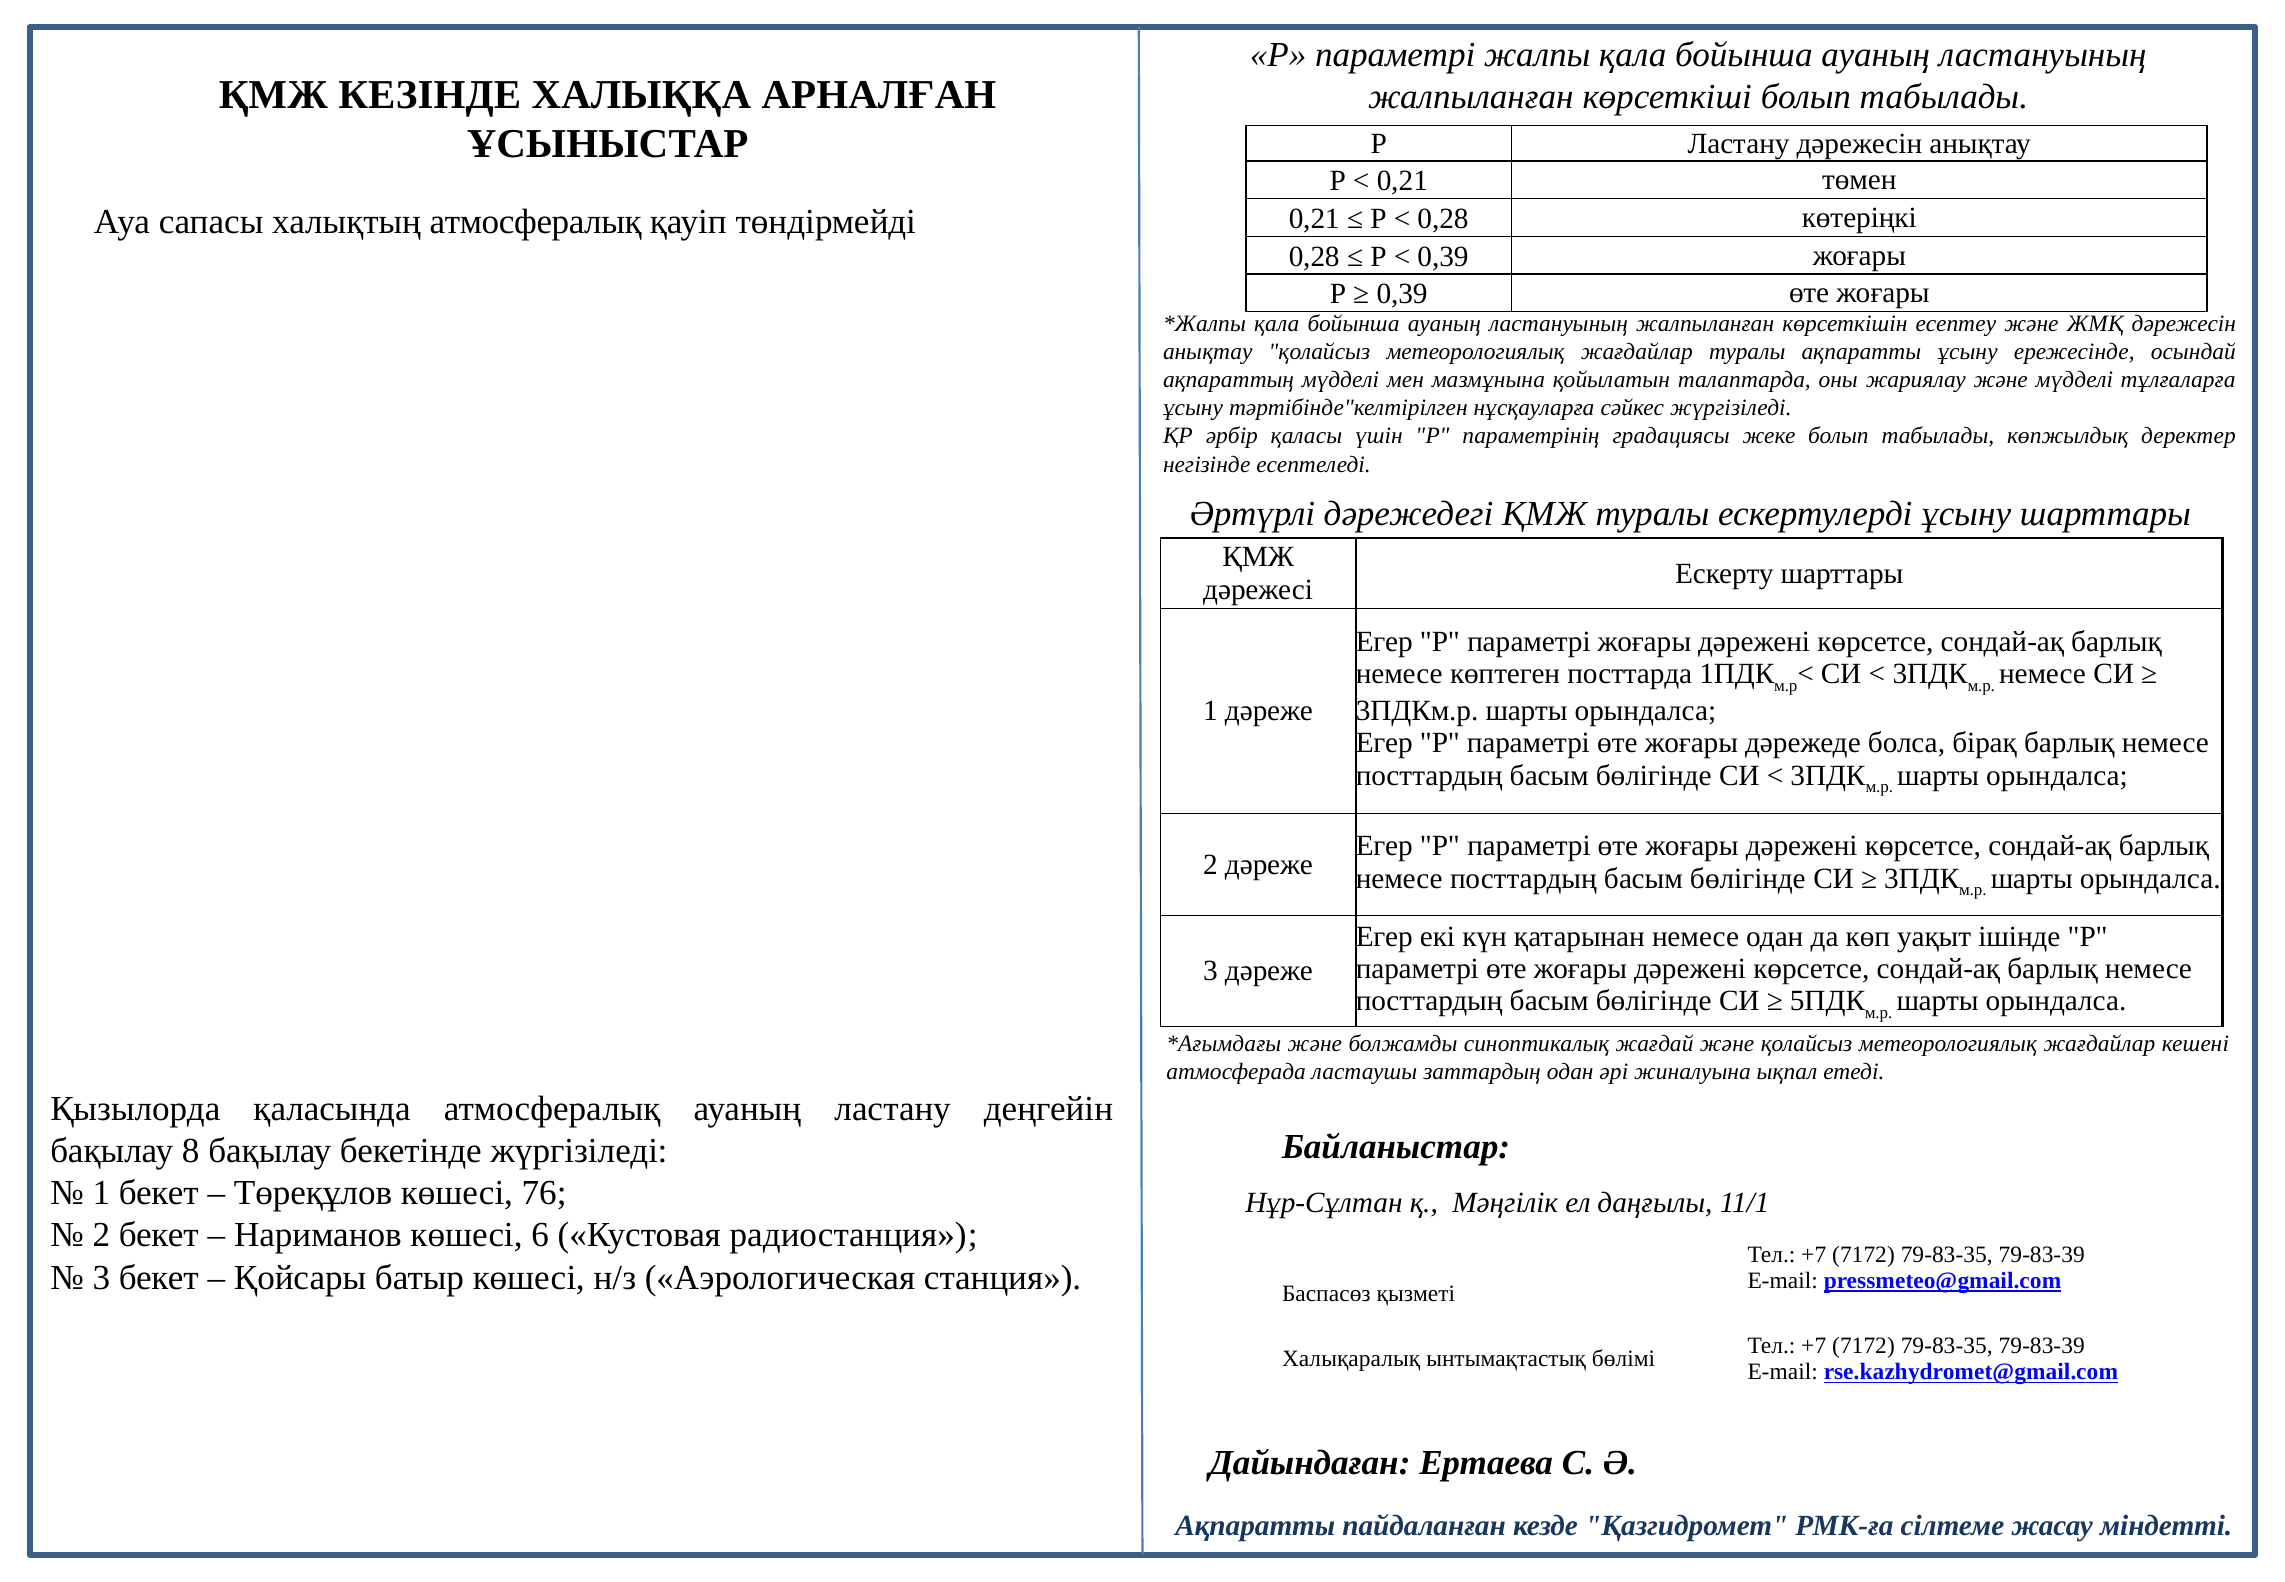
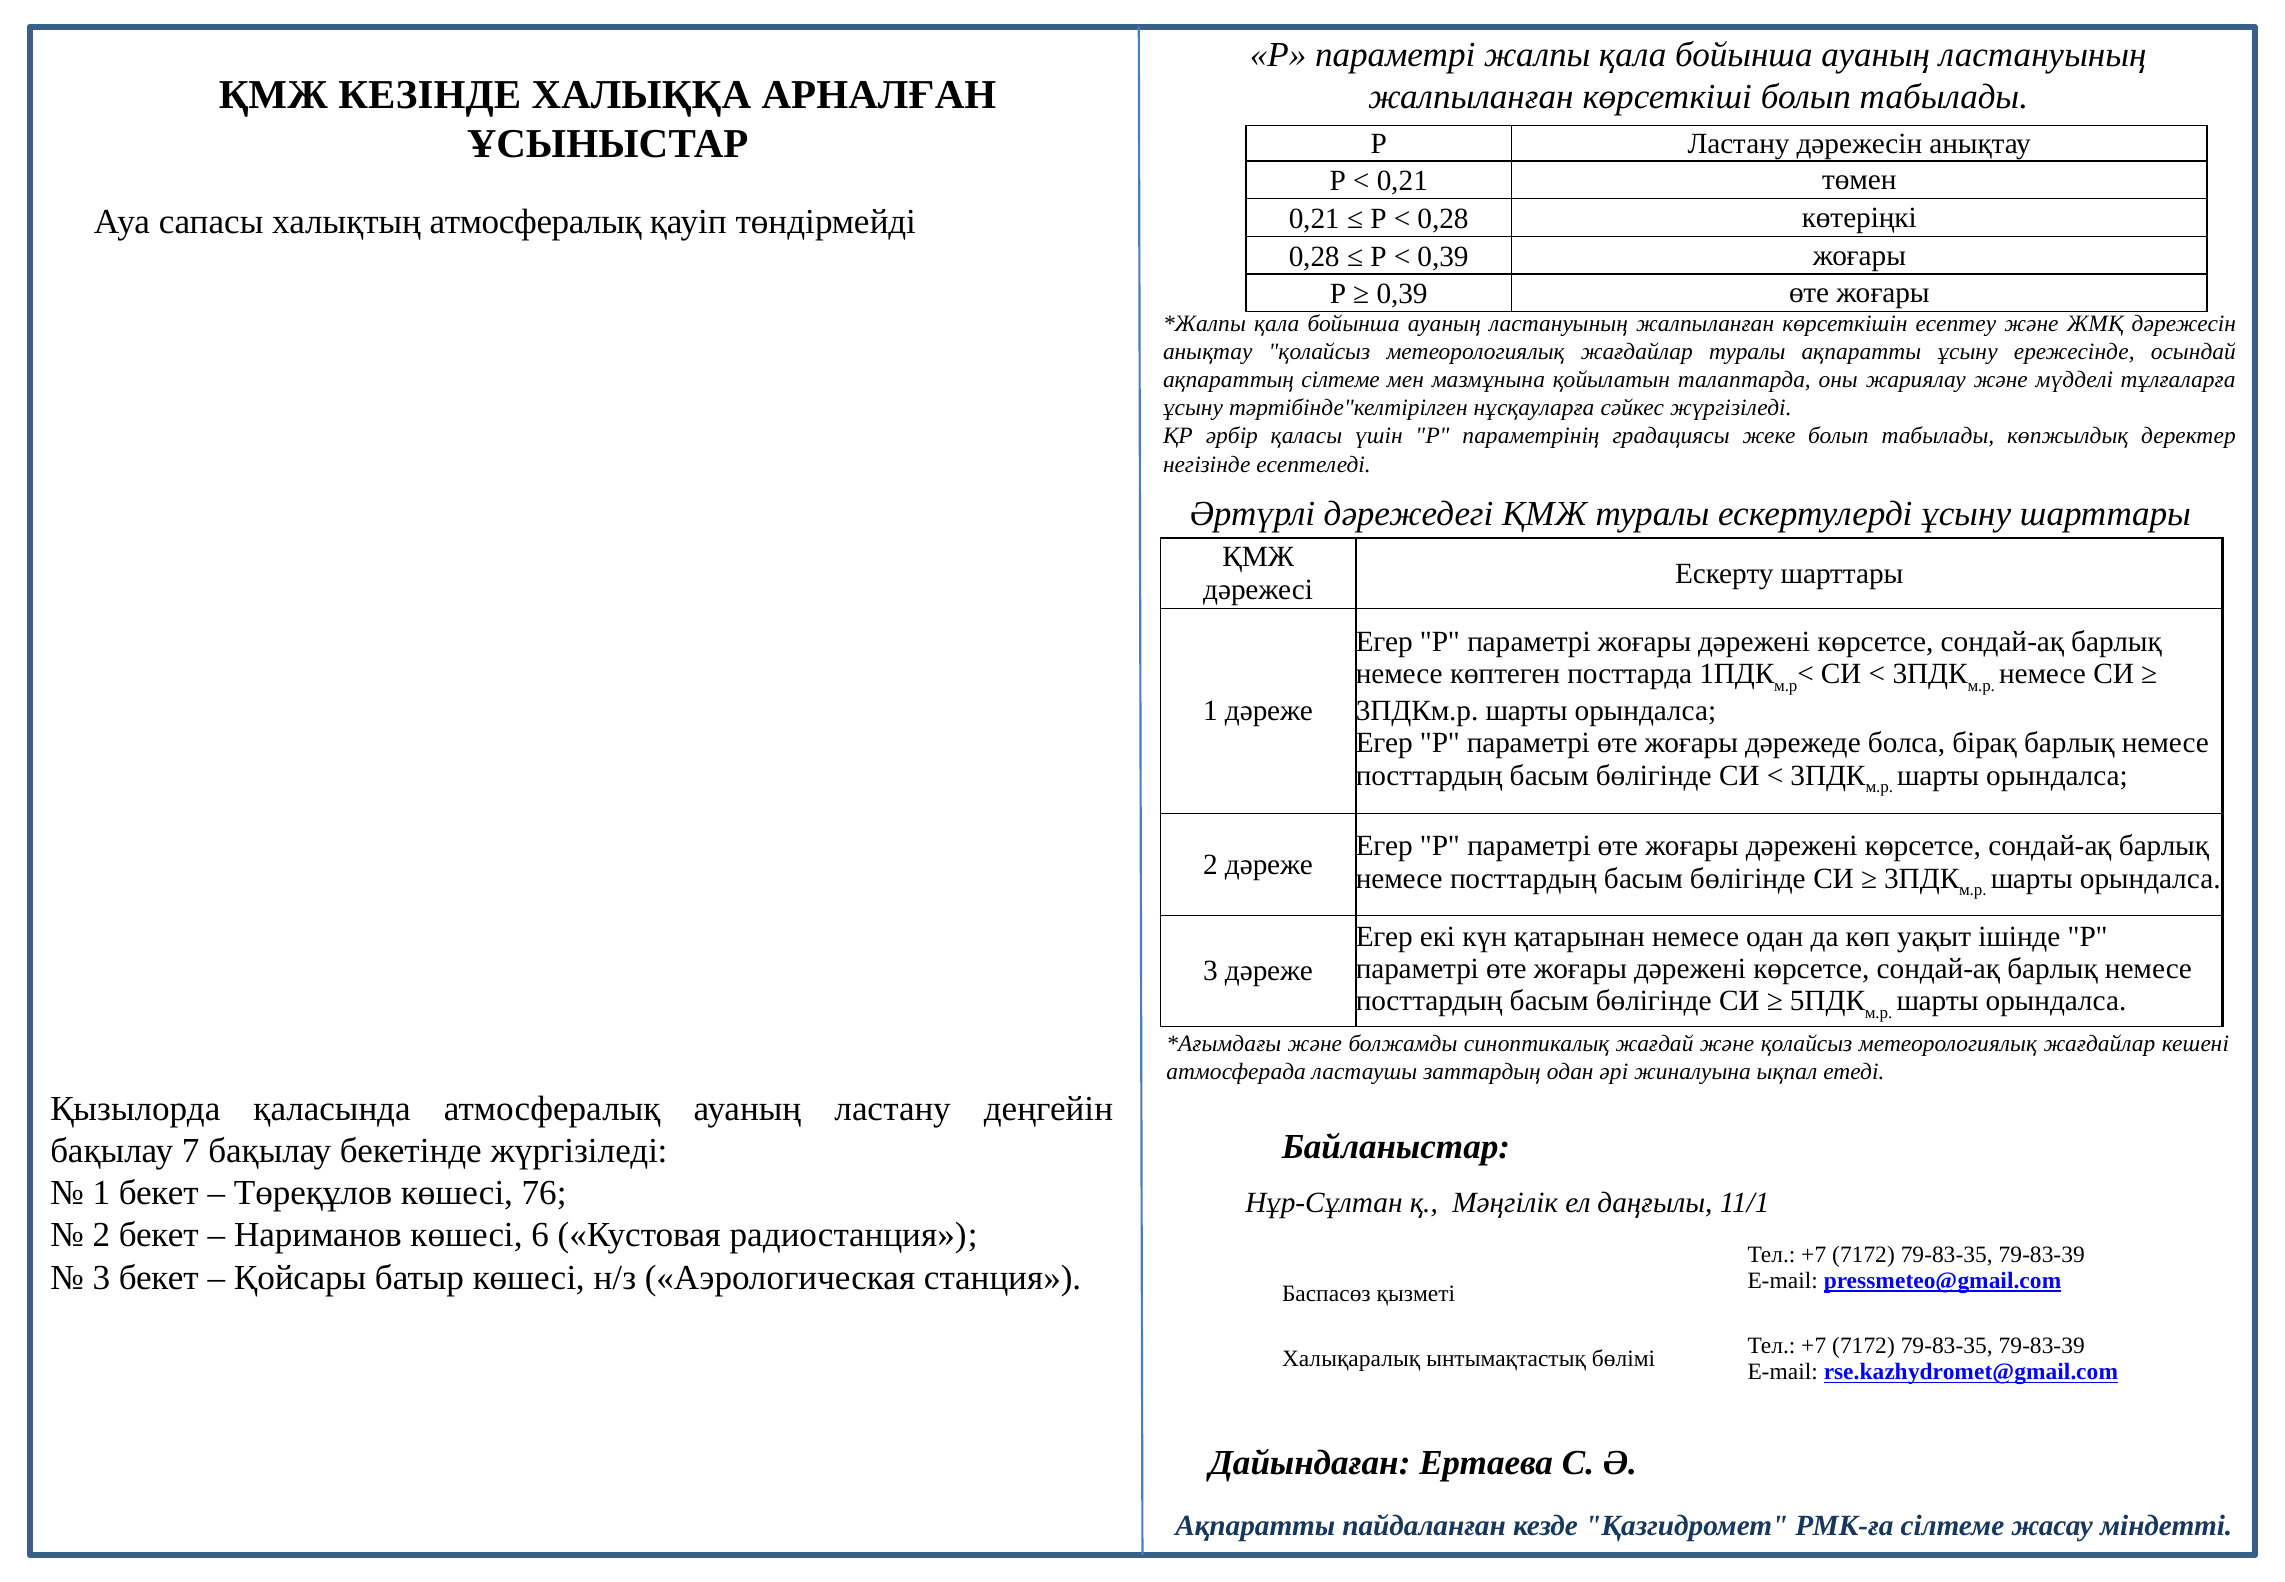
ақпараттың мүдделі: мүдделі -> сілтеме (1341, 380)
8: 8 -> 7 (191, 1151)
